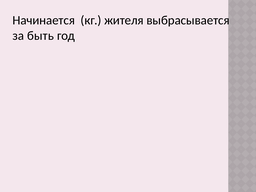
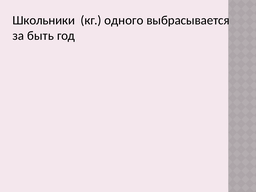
Начинается: Начинается -> Школьники (44, 20)
жителя: жителя -> одного (124, 20)
